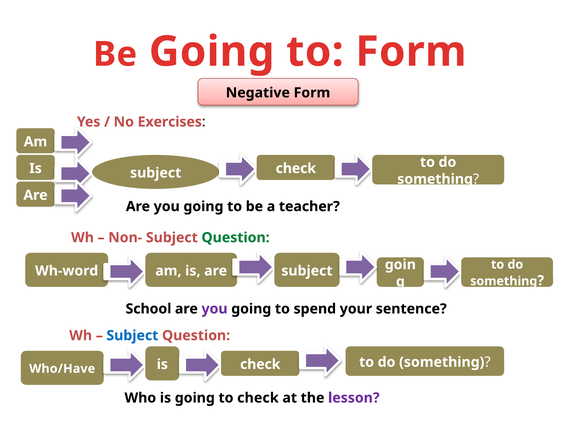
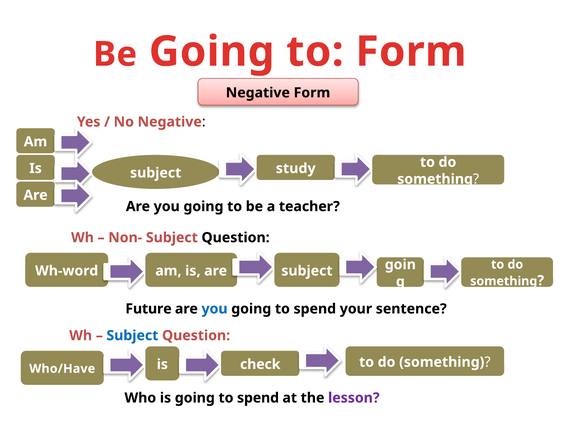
No Exercises: Exercises -> Negative (170, 122)
subject check: check -> study (296, 168)
Question colour: green -> black (236, 237)
School: School -> Future (148, 309)
you colour: purple -> blue (215, 309)
is going to check: check -> spend (258, 398)
